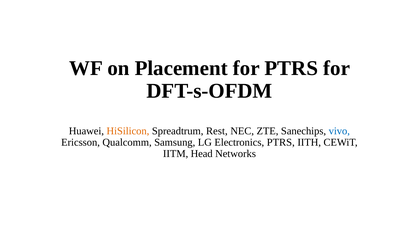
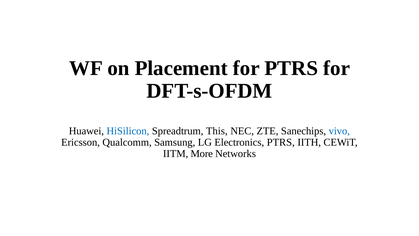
HiSilicon colour: orange -> blue (128, 131)
Rest: Rest -> This (217, 131)
Head: Head -> More (202, 154)
